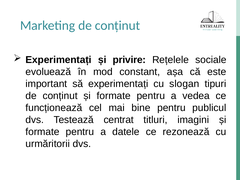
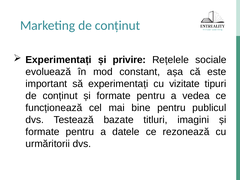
slogan: slogan -> vizitate (184, 84)
centrat: centrat -> bazate (119, 120)
